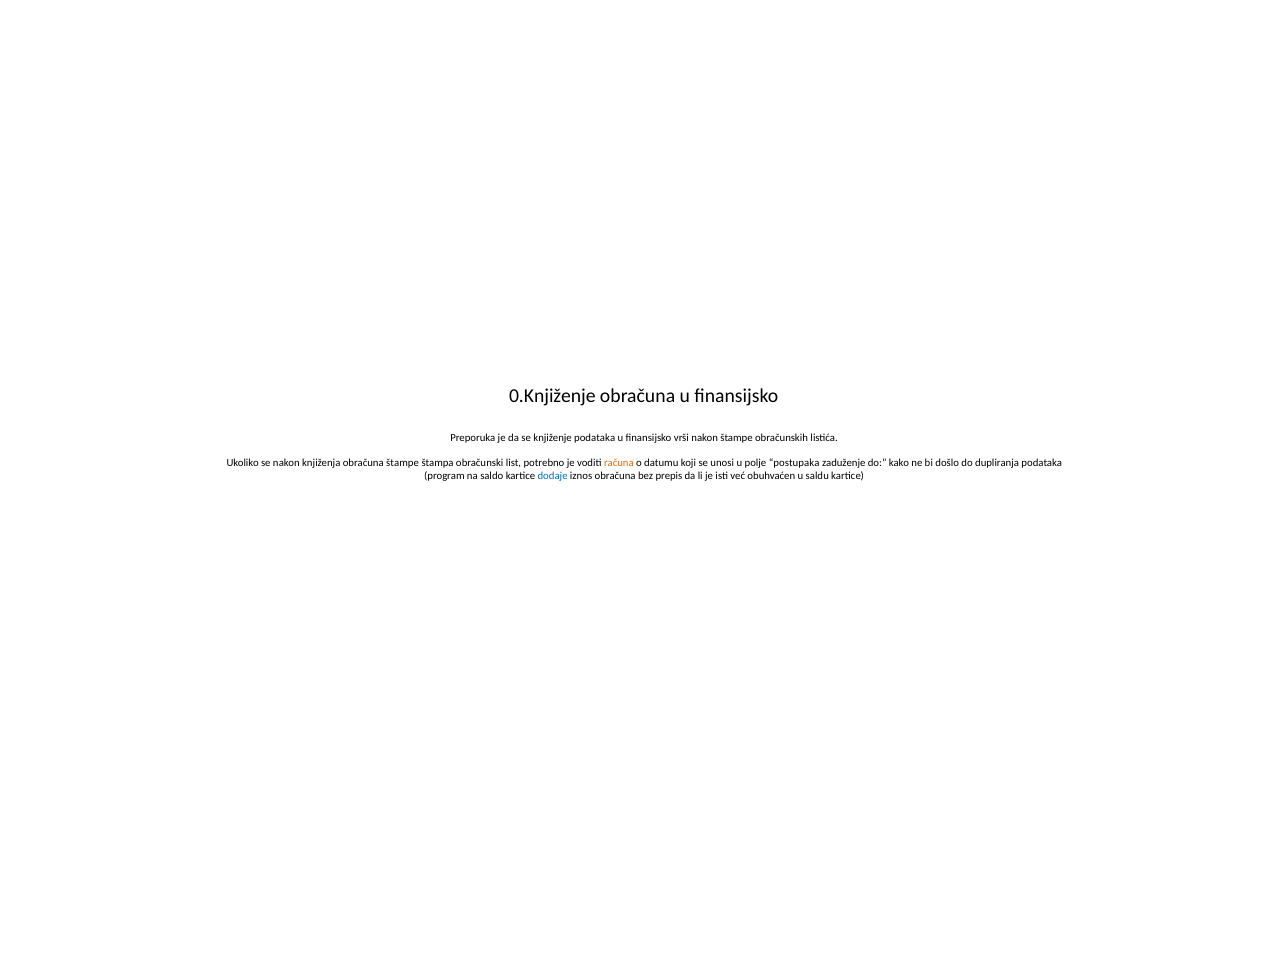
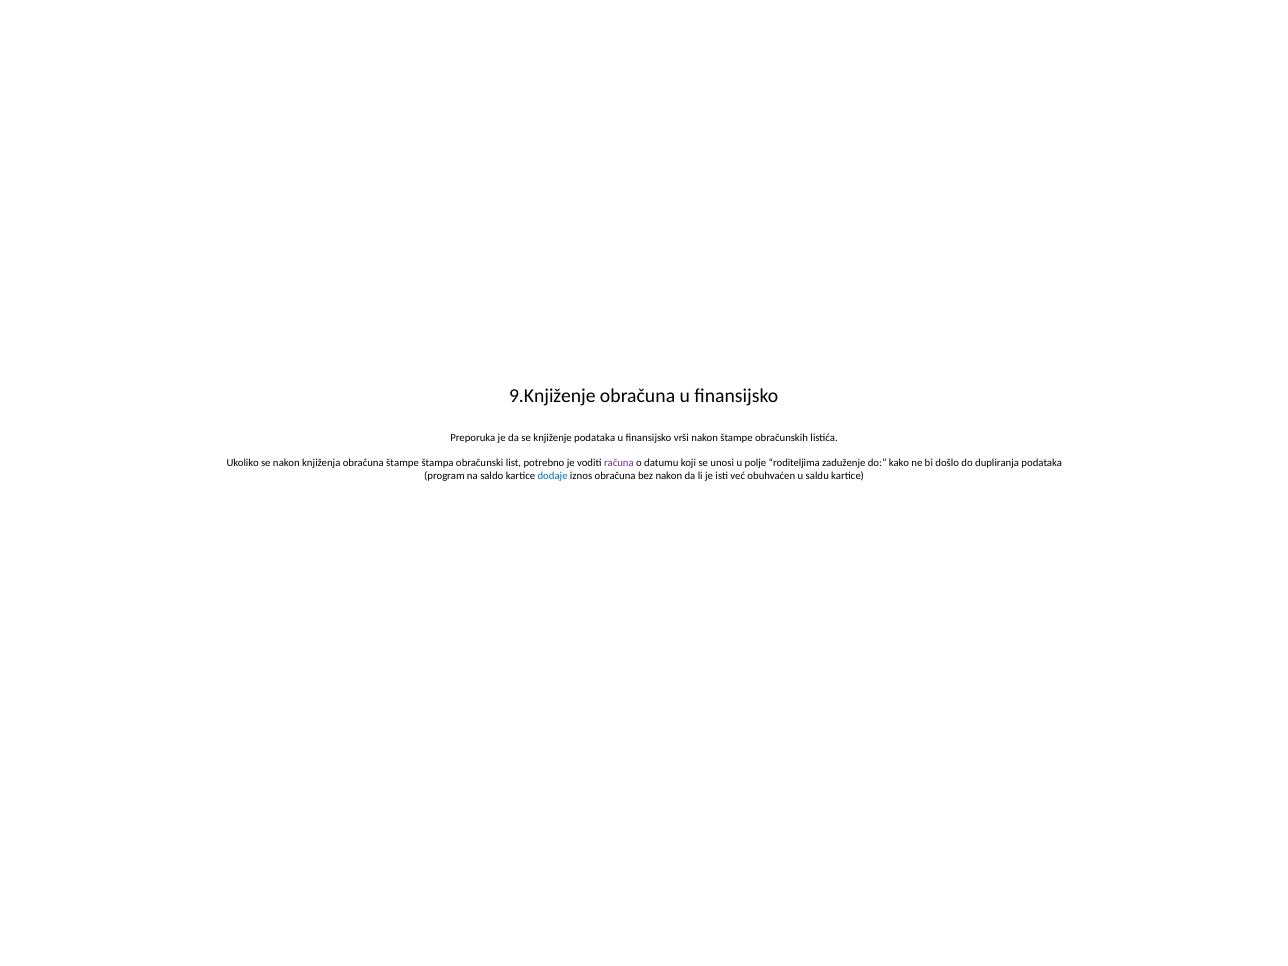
0.Knjiženje: 0.Knjiženje -> 9.Knjiženje (552, 396)
računa colour: orange -> purple (619, 463)
postupaka: postupaka -> roditeljima (794, 463)
bez prepis: prepis -> nakon (669, 476)
